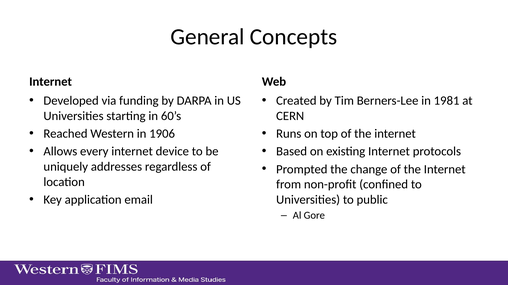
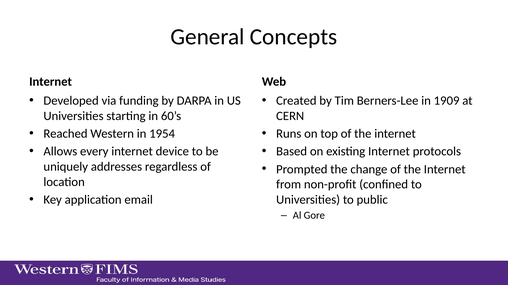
1981: 1981 -> 1909 (447, 101)
1906: 1906 -> 1954 (162, 134)
